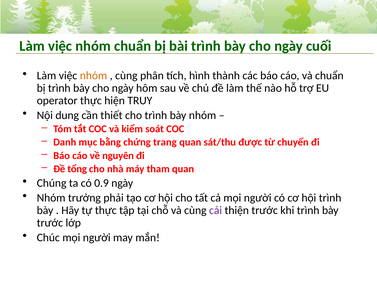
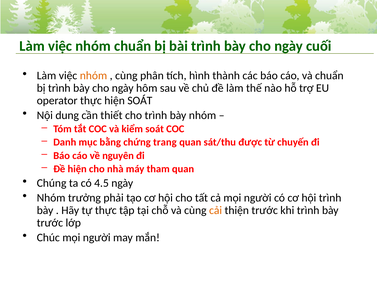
hiện TRUY: TRUY -> SOÁT (140, 100)
Đề tổng: tổng -> hiện (77, 169)
0.9: 0.9 -> 4.5 (102, 183)
cải colour: purple -> orange (216, 210)
